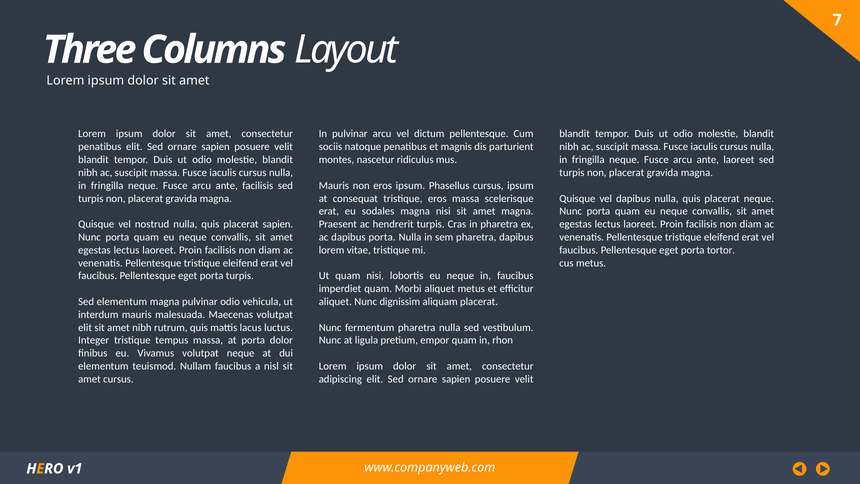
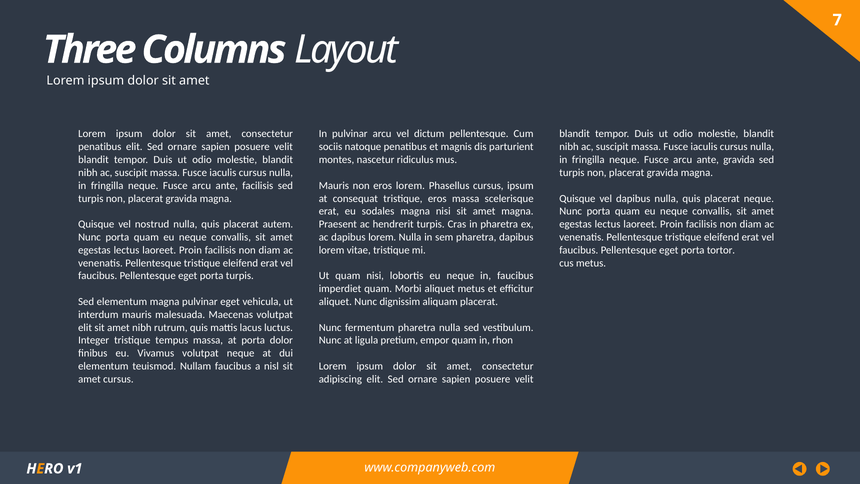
ante laoreet: laoreet -> gravida (739, 160)
eros ipsum: ipsum -> lorem (410, 185)
placerat sapien: sapien -> autem (278, 224)
ac dapibus porta: porta -> lorem (382, 237)
pulvinar odio: odio -> eget (230, 302)
